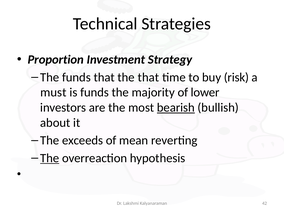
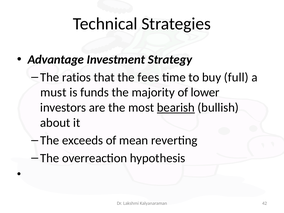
Proportion: Proportion -> Advantage (56, 60)
The funds: funds -> ratios (76, 77)
the that: that -> fees (148, 77)
risk: risk -> full (236, 77)
The underline: present -> none (50, 158)
